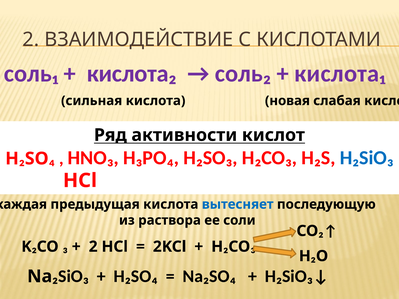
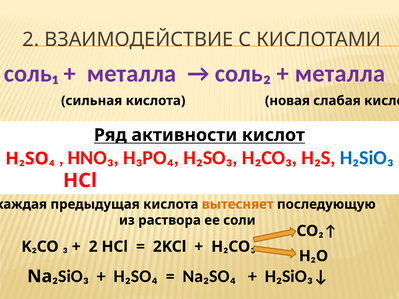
кислота₂: кислота₂ -> металла (132, 74)
кислота₁: кислота₁ -> металла (340, 74)
вытесняет colour: blue -> orange (238, 204)
